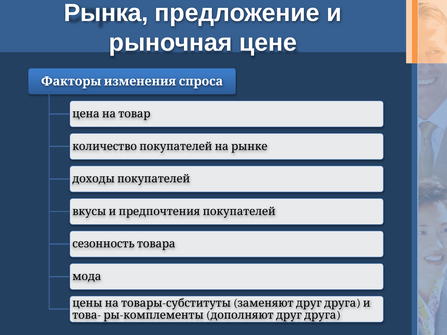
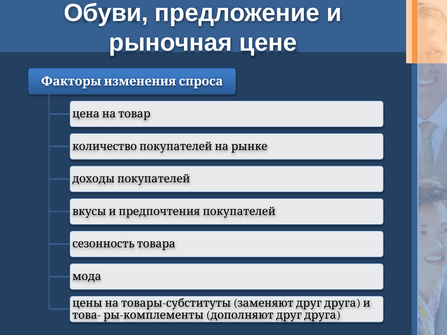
Рынка: Рынка -> Обуви (106, 13)
